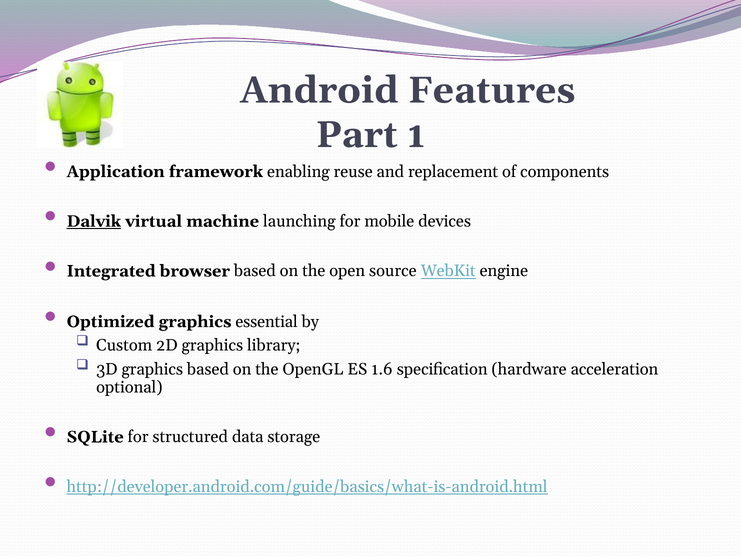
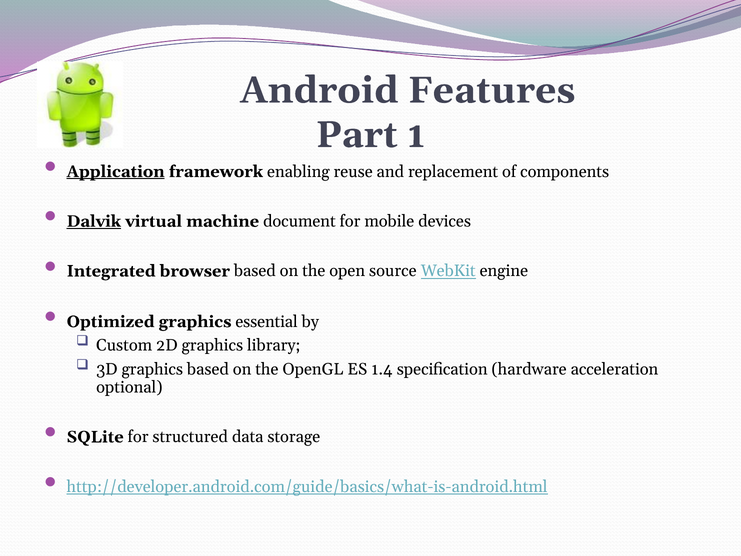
Application underline: none -> present (116, 172)
launching: launching -> document (299, 221)
1.6: 1.6 -> 1.4 (382, 369)
